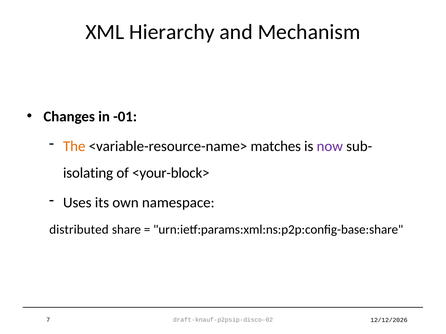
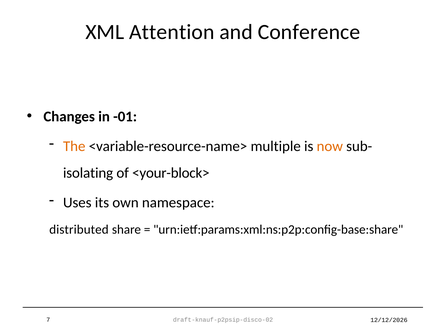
Hierarchy: Hierarchy -> Attention (172, 32)
Mechanism: Mechanism -> Conference (309, 32)
matches: matches -> multiple (276, 146)
now colour: purple -> orange (330, 146)
